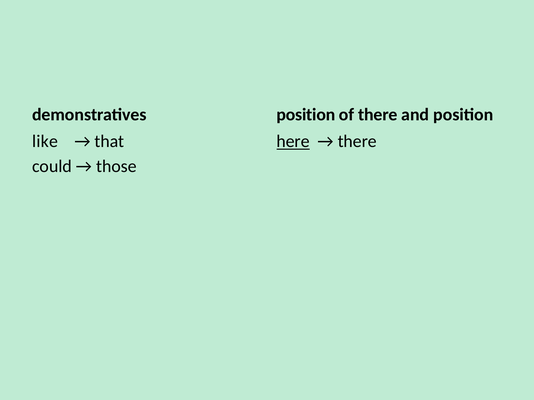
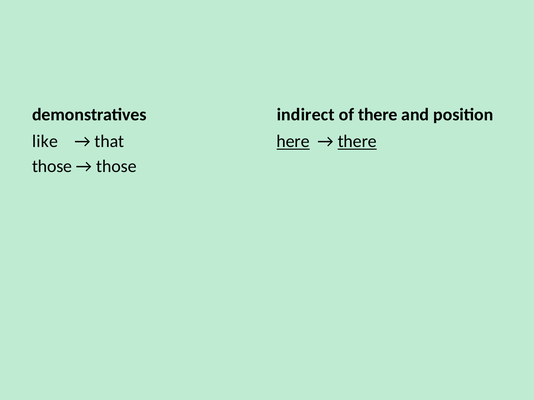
position: position -> indirect (306, 115)
there underline: none -> present (357, 142)
could: could -> those (52, 167)
